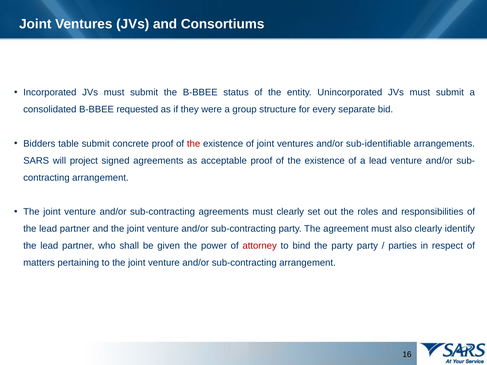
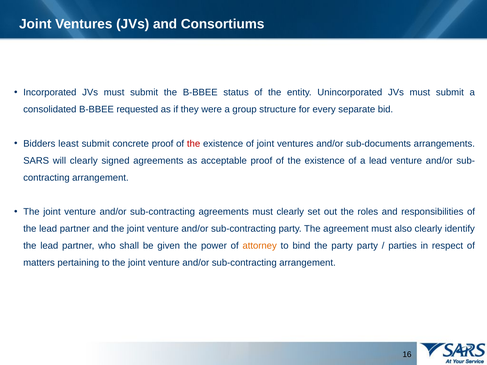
table: table -> least (69, 144)
sub-identifiable: sub-identifiable -> sub-documents (378, 144)
will project: project -> clearly (84, 161)
attorney colour: red -> orange (260, 246)
